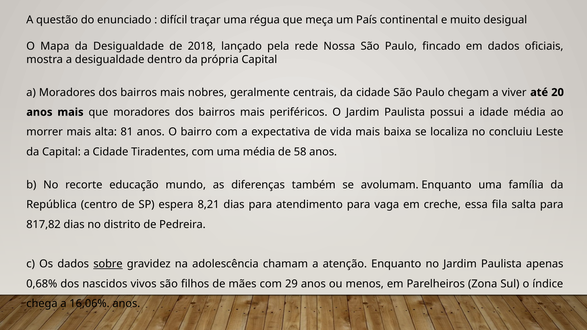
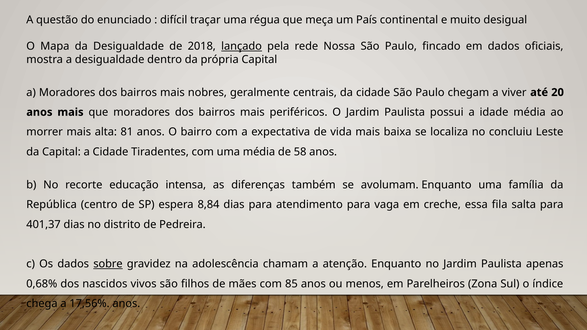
lançado underline: none -> present (242, 46)
mundo: mundo -> intensa (186, 185)
8,21: 8,21 -> 8,84 (209, 205)
817,82: 817,82 -> 401,37 (44, 224)
29: 29 -> 85 (291, 284)
16,06%: 16,06% -> 17,56% (89, 304)
